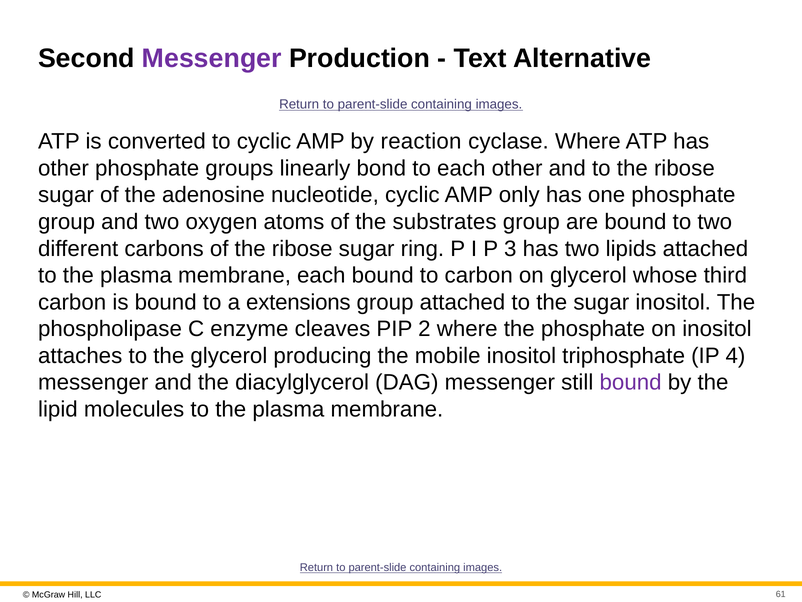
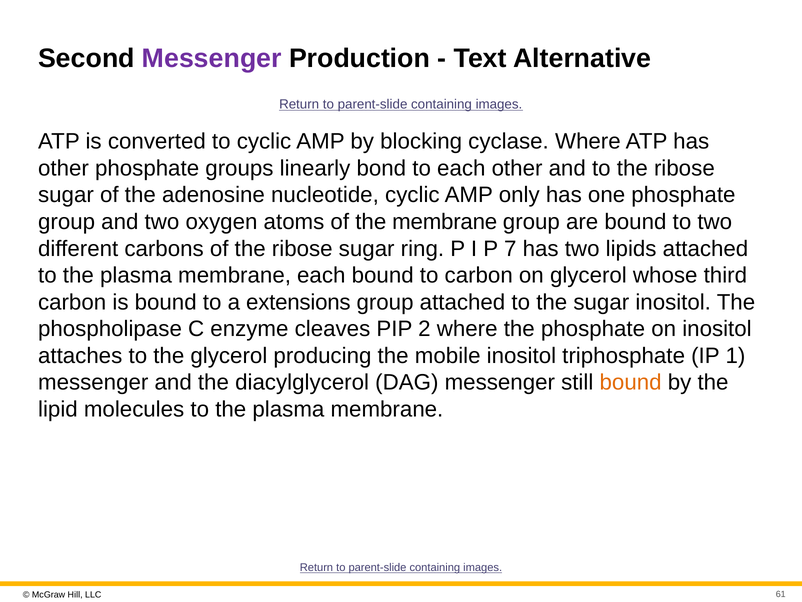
reaction: reaction -> blocking (421, 141)
the substrates: substrates -> membrane (445, 222)
3: 3 -> 7 (510, 248)
4: 4 -> 1 (735, 355)
bound colour: purple -> orange (631, 382)
